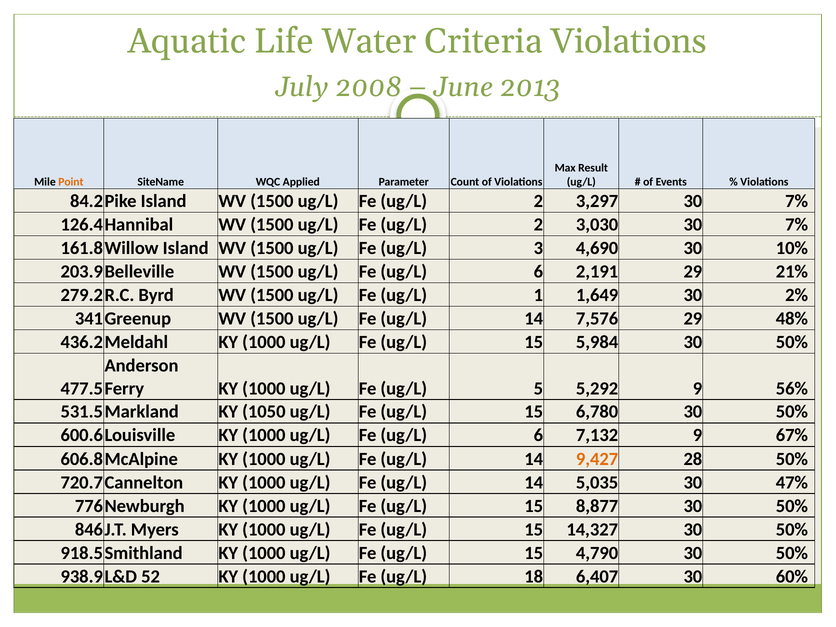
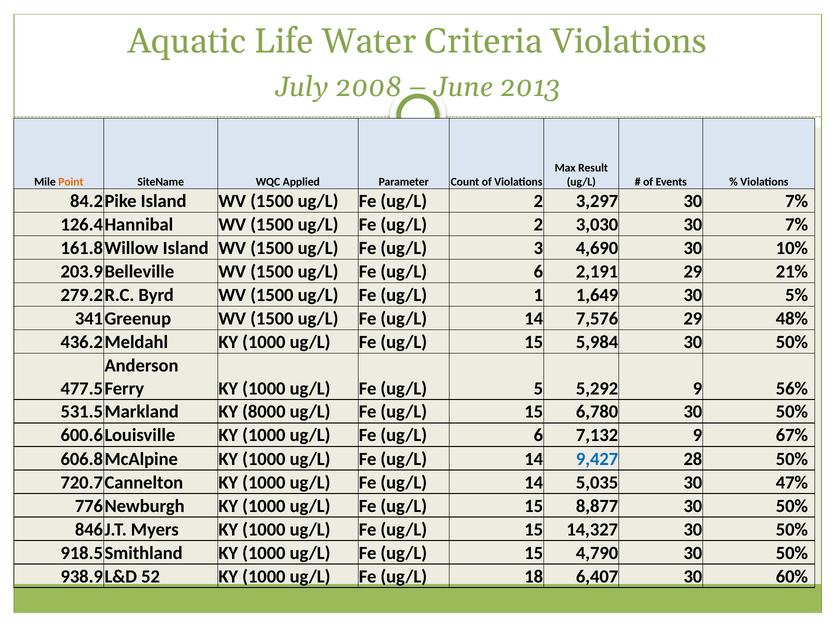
2%: 2% -> 5% (797, 295)
1050: 1050 -> 8000 (264, 412)
9,427 colour: orange -> blue (597, 459)
